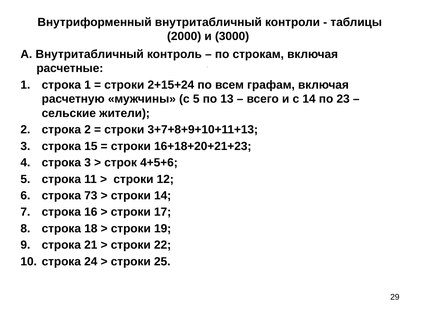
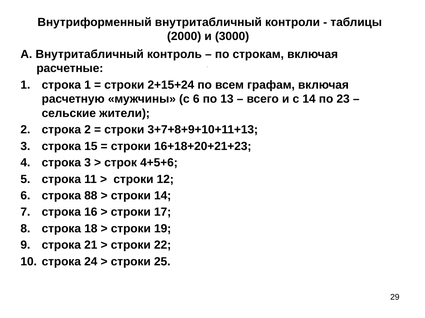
с 5: 5 -> 6 (196, 99)
73: 73 -> 88 (91, 196)
